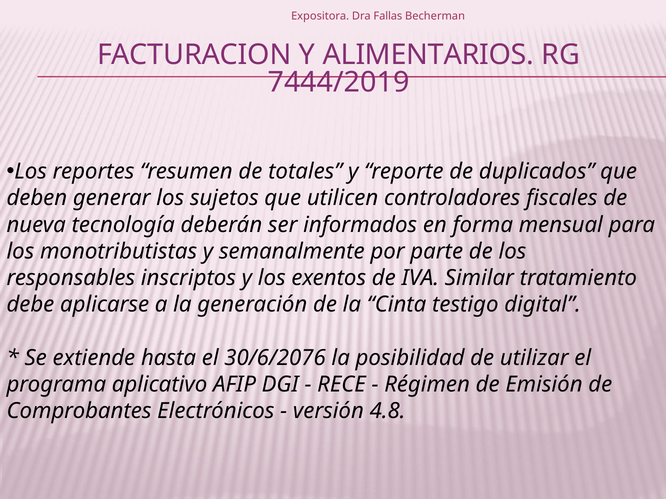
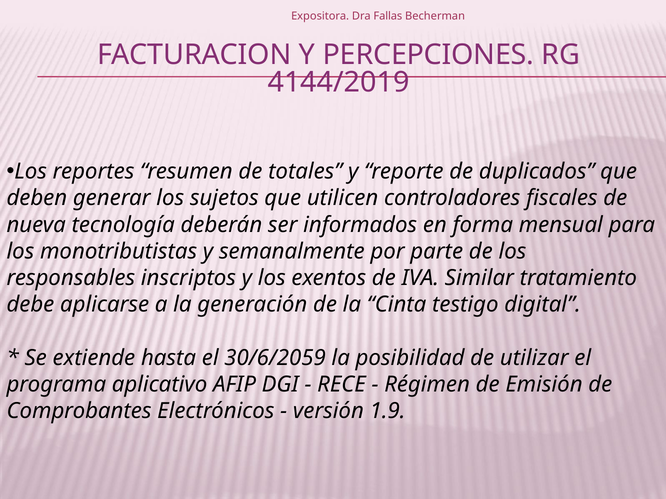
ALIMENTARIOS: ALIMENTARIOS -> PERCEPCIONES (428, 55)
7444/2019: 7444/2019 -> 4144/2019 (339, 82)
30/6/2076: 30/6/2076 -> 30/6/2059 (275, 358)
4.8: 4.8 -> 1.9 (388, 411)
